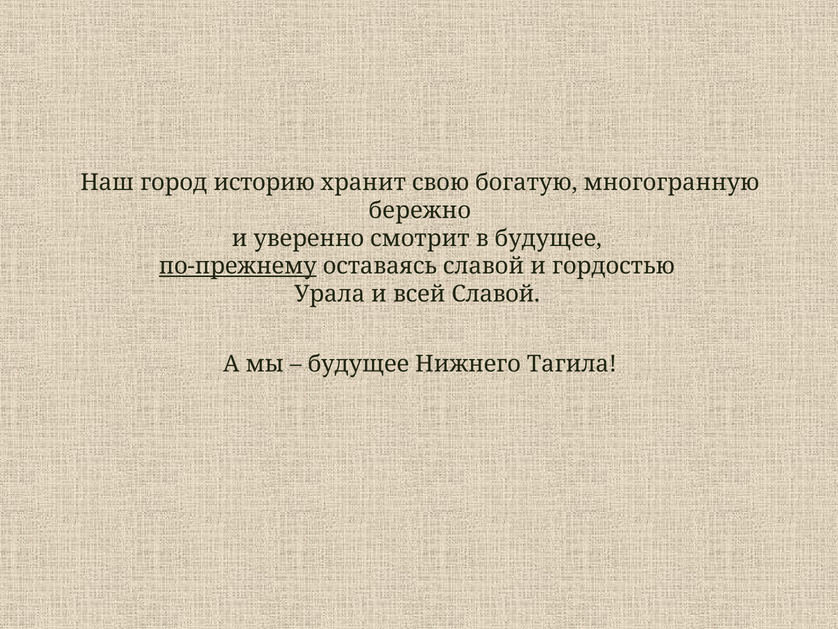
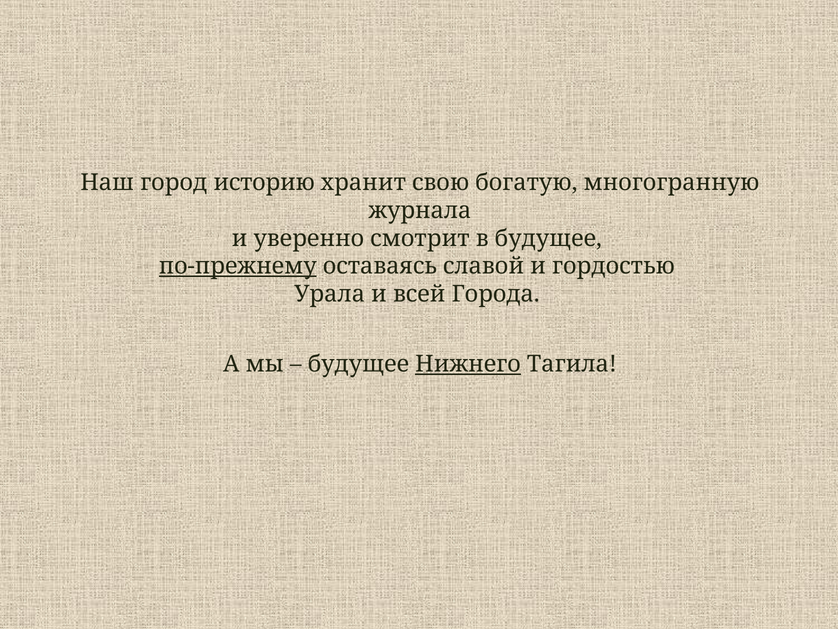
бережно: бережно -> журнала (420, 210)
всей Славой: Славой -> Города (496, 294)
Нижнего underline: none -> present (468, 364)
